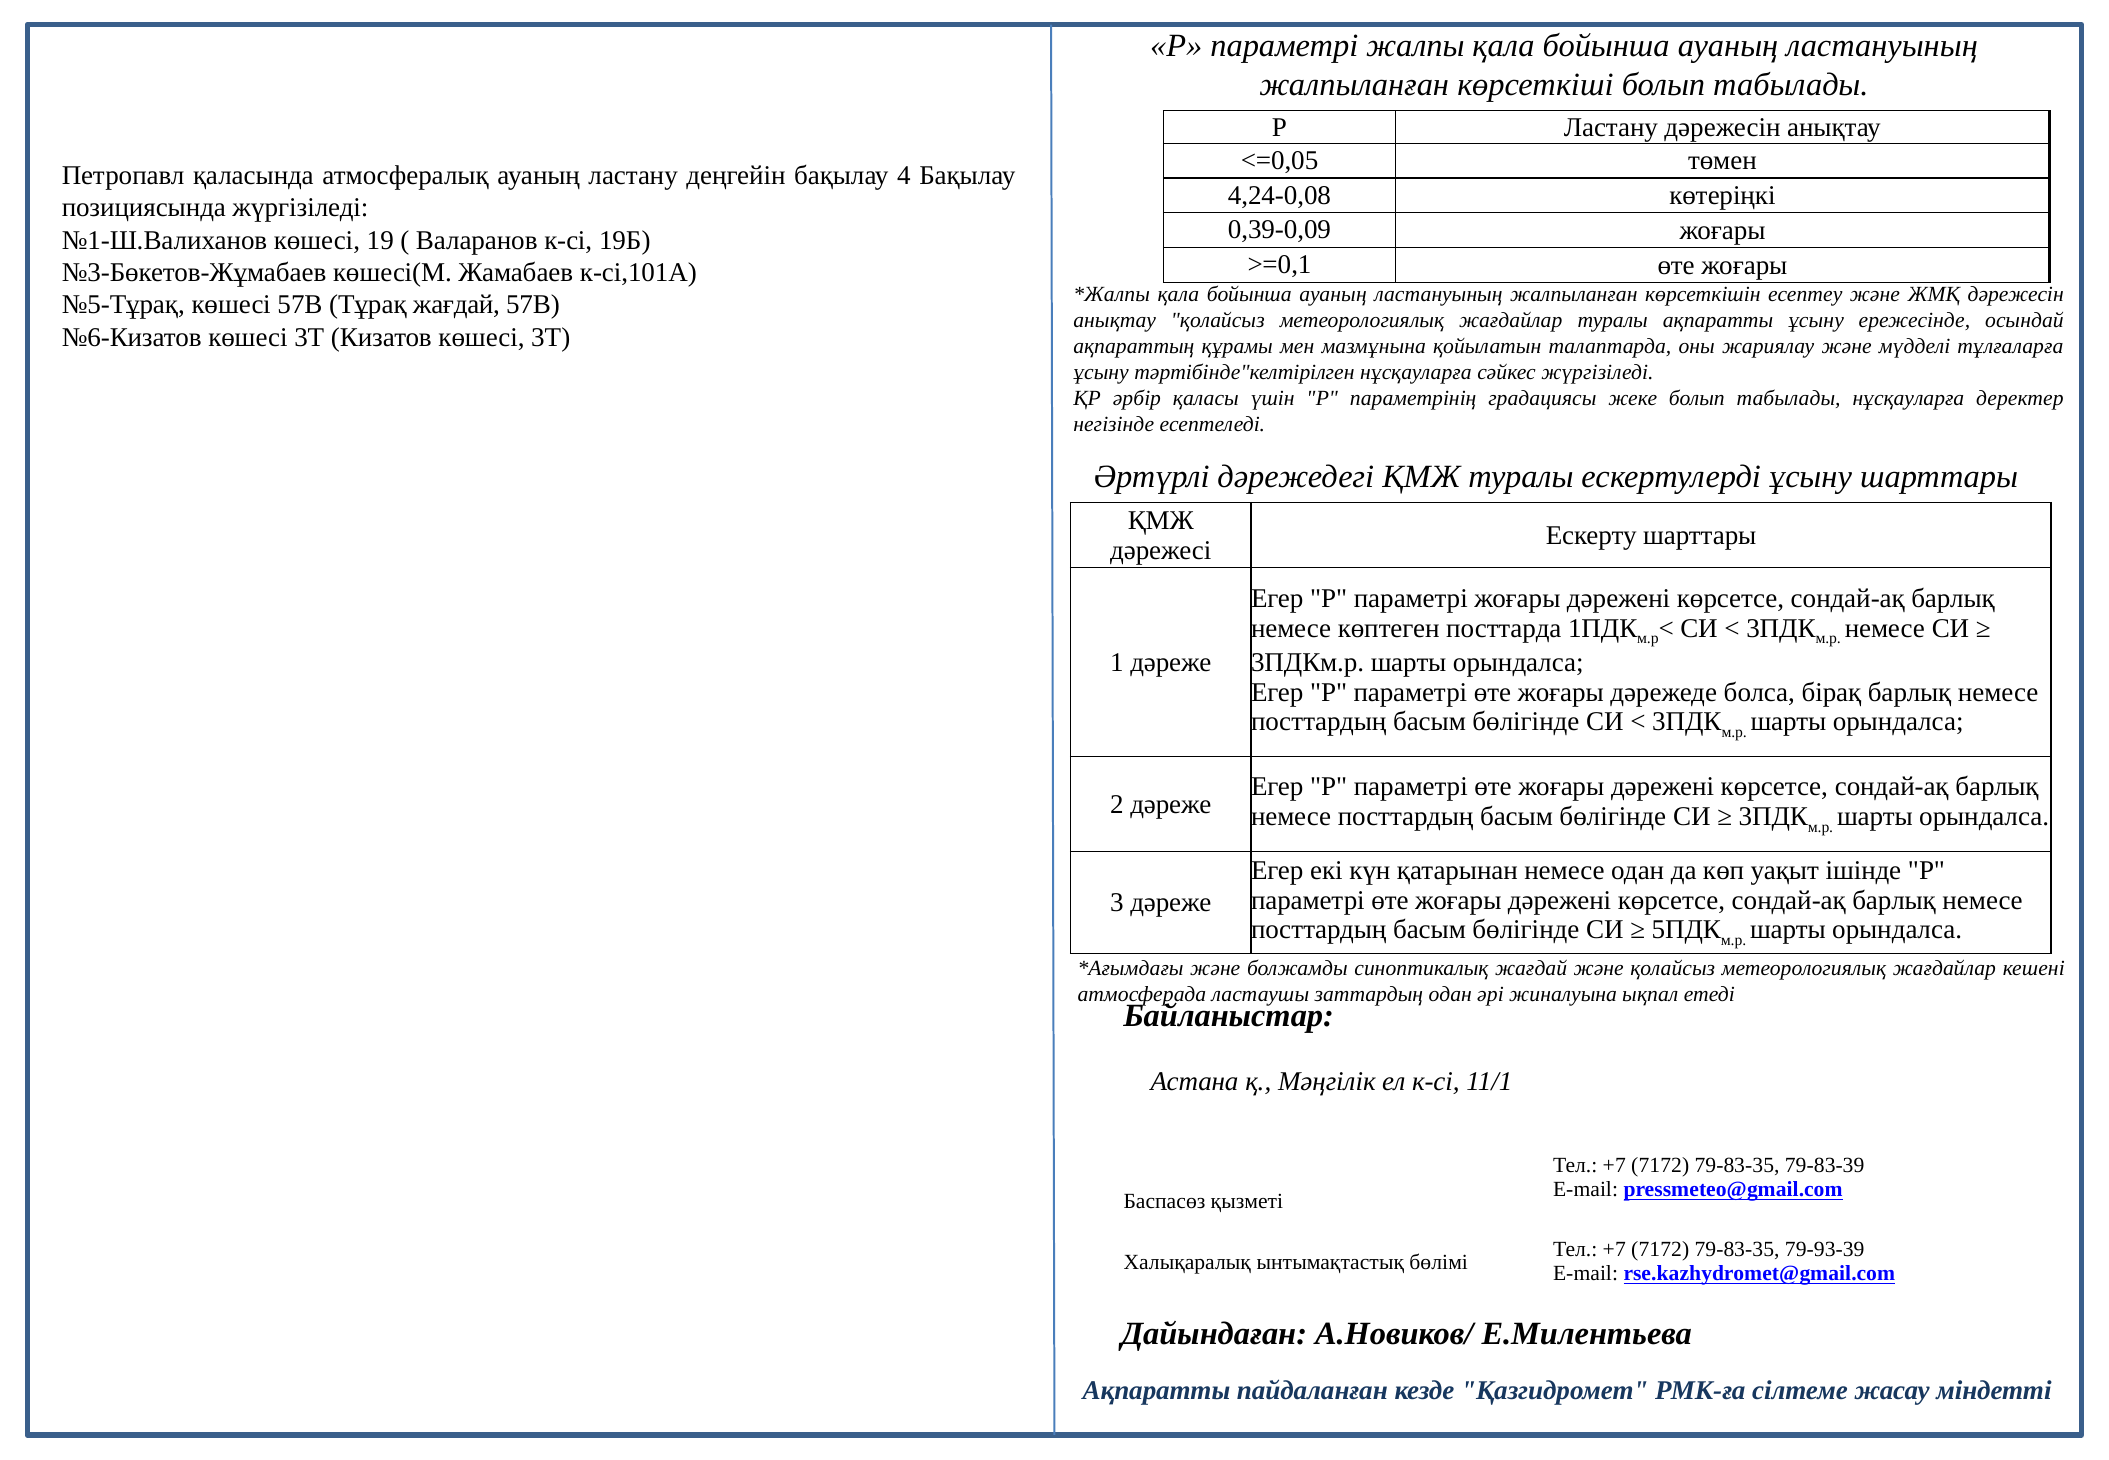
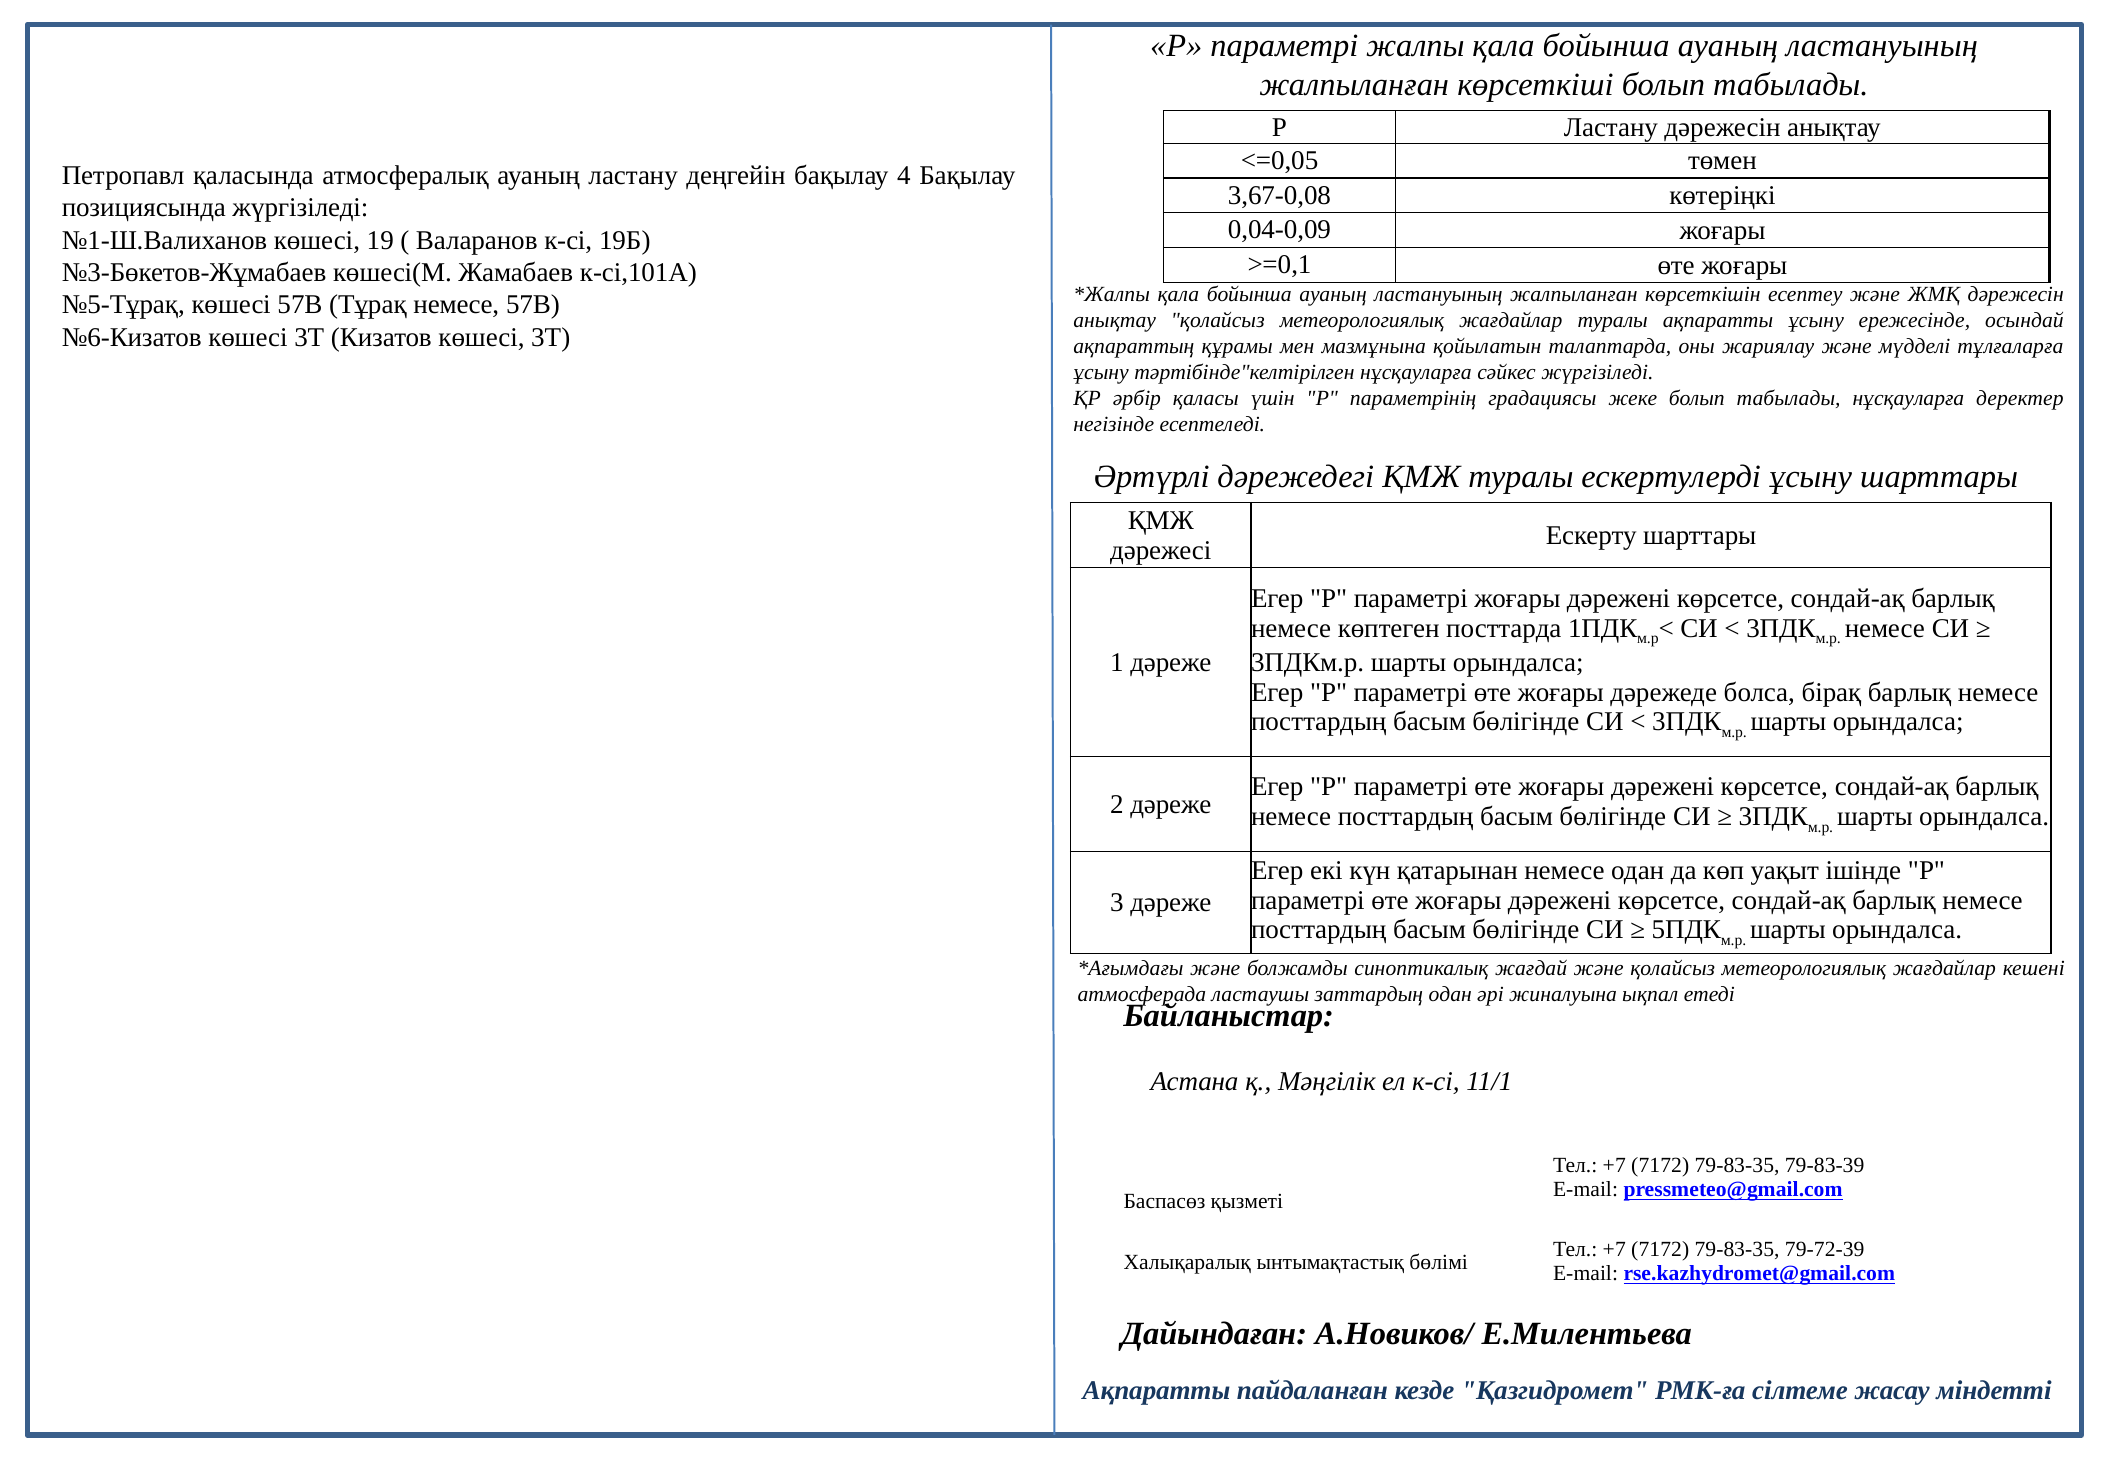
4,24-0,08: 4,24-0,08 -> 3,67-0,08 (1279, 195)
0,39-0,09: 0,39-0,09 -> 0,04-0,09 (1279, 230)
Тұрақ жағдай: жағдай -> немесе (456, 305)
79-93-39: 79-93-39 -> 79-72-39 (1825, 1250)
